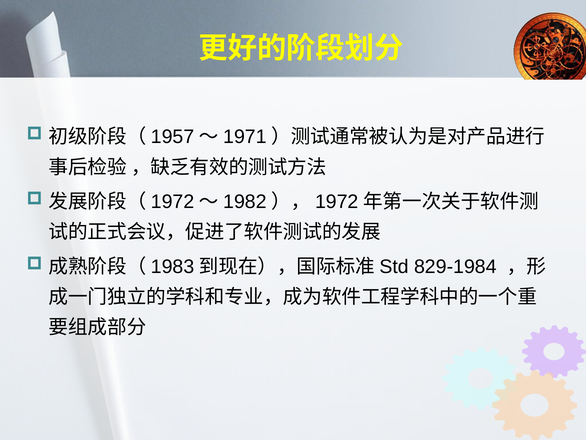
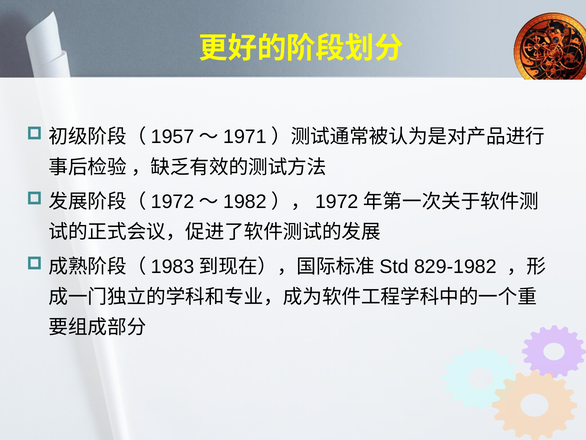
829-1984: 829-1984 -> 829-1982 (455, 266)
